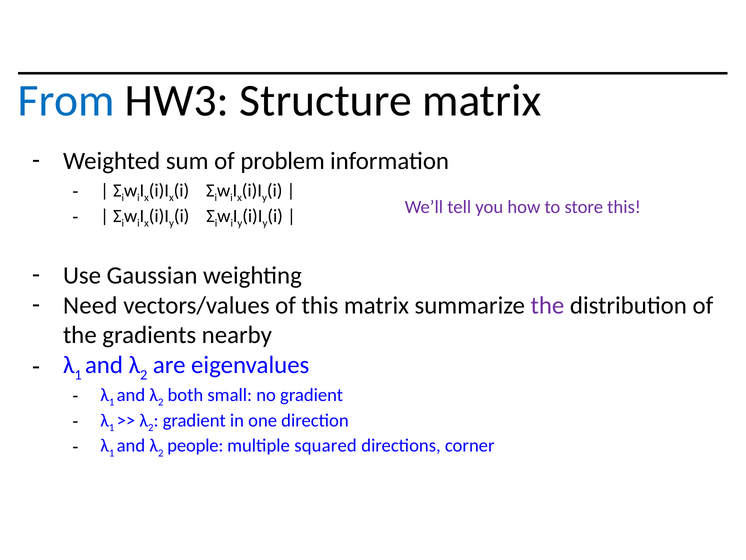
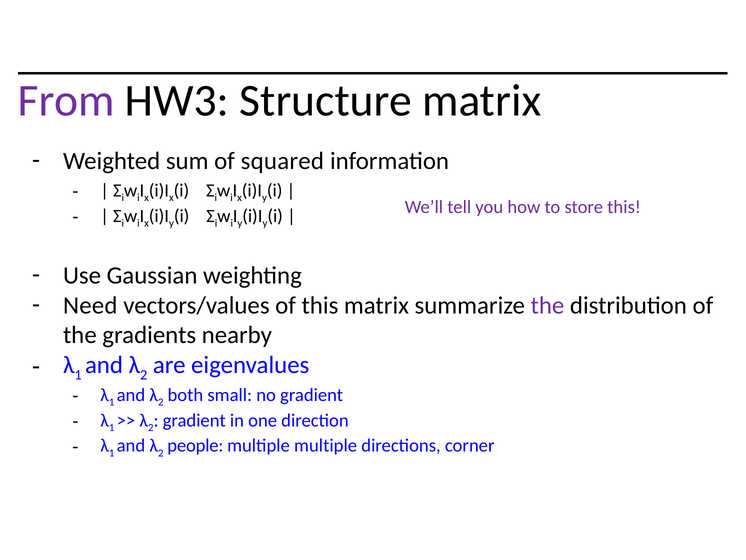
From colour: blue -> purple (66, 101)
problem: problem -> squared (282, 161)
multiple squared: squared -> multiple (326, 445)
